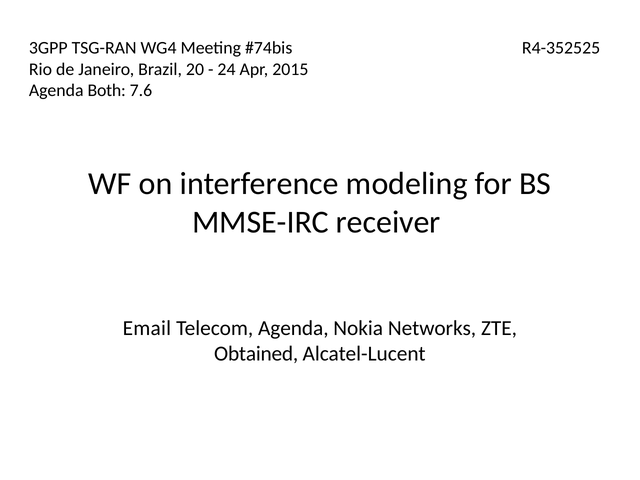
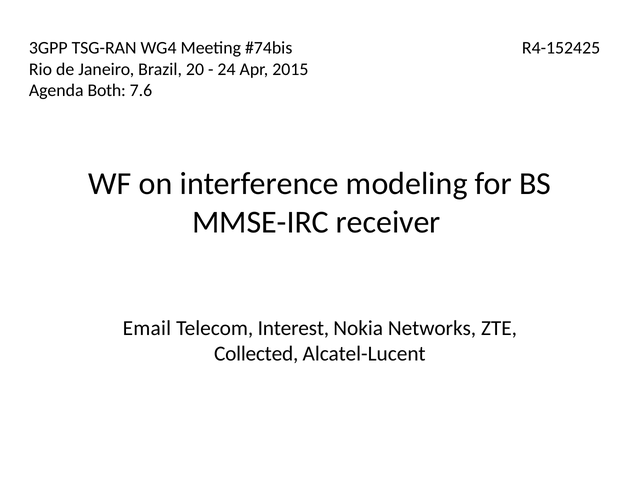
R4-352525: R4-352525 -> R4-152425 (561, 48)
Telecom Agenda: Agenda -> Interest (293, 328)
Obtained: Obtained -> Collected (256, 354)
